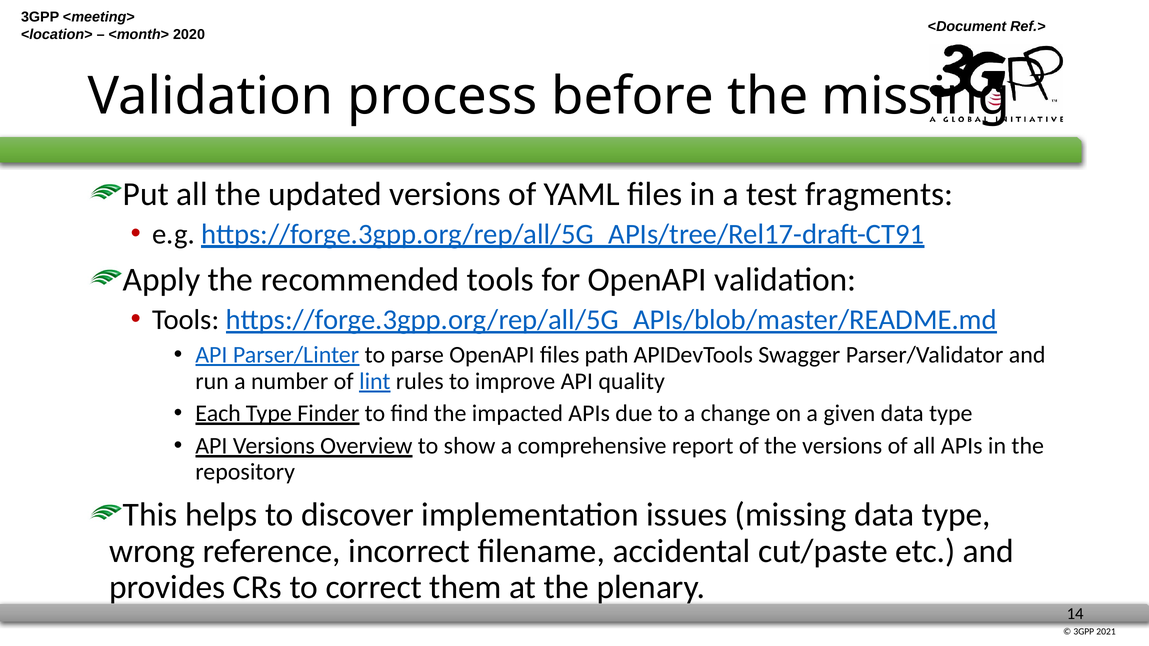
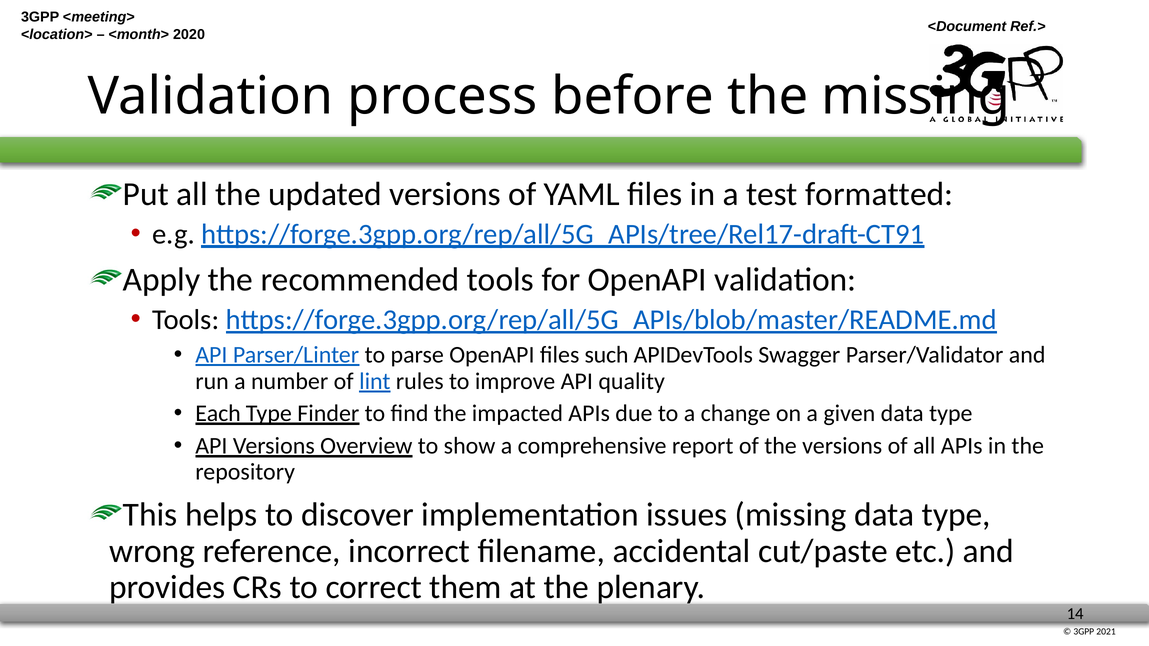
fragments: fragments -> formatted (879, 194)
path: path -> such (607, 355)
